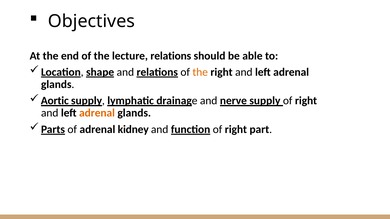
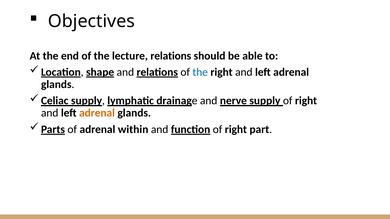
the colour: orange -> blue (200, 72)
Aortic: Aortic -> Celiac (55, 101)
kidney: kidney -> within (133, 130)
